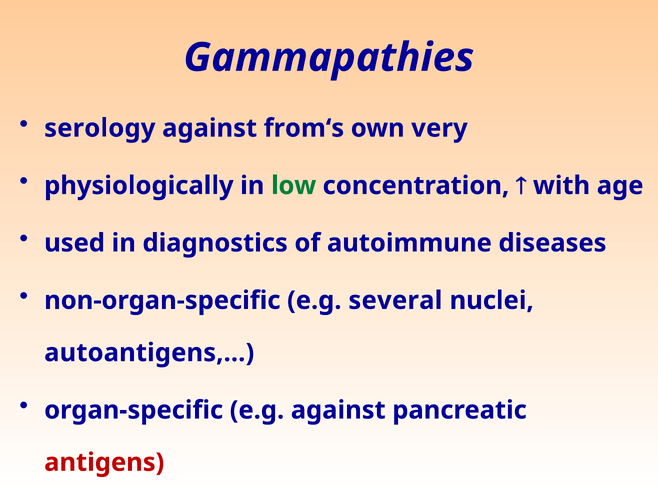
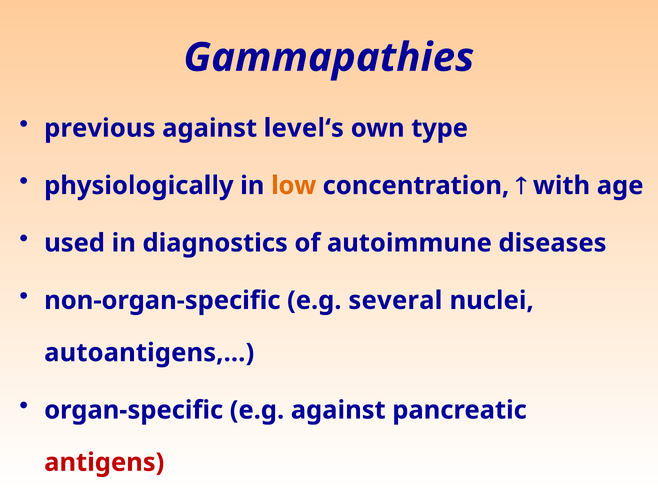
serology: serology -> previous (100, 128)
from‘s: from‘s -> level‘s (304, 128)
very: very -> type (440, 128)
low colour: green -> orange (294, 185)
